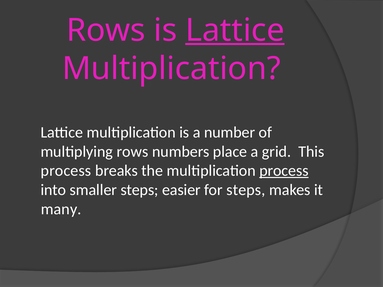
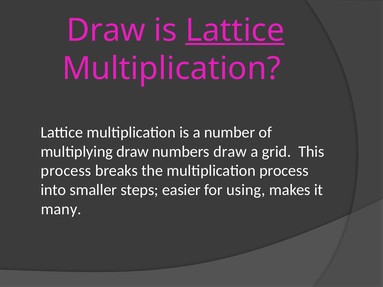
Rows: Rows -> Draw (106, 30)
multiplying rows: rows -> draw (133, 152)
numbers place: place -> draw (230, 152)
process underline: present -> none (284, 171)
for steps: steps -> using (246, 190)
